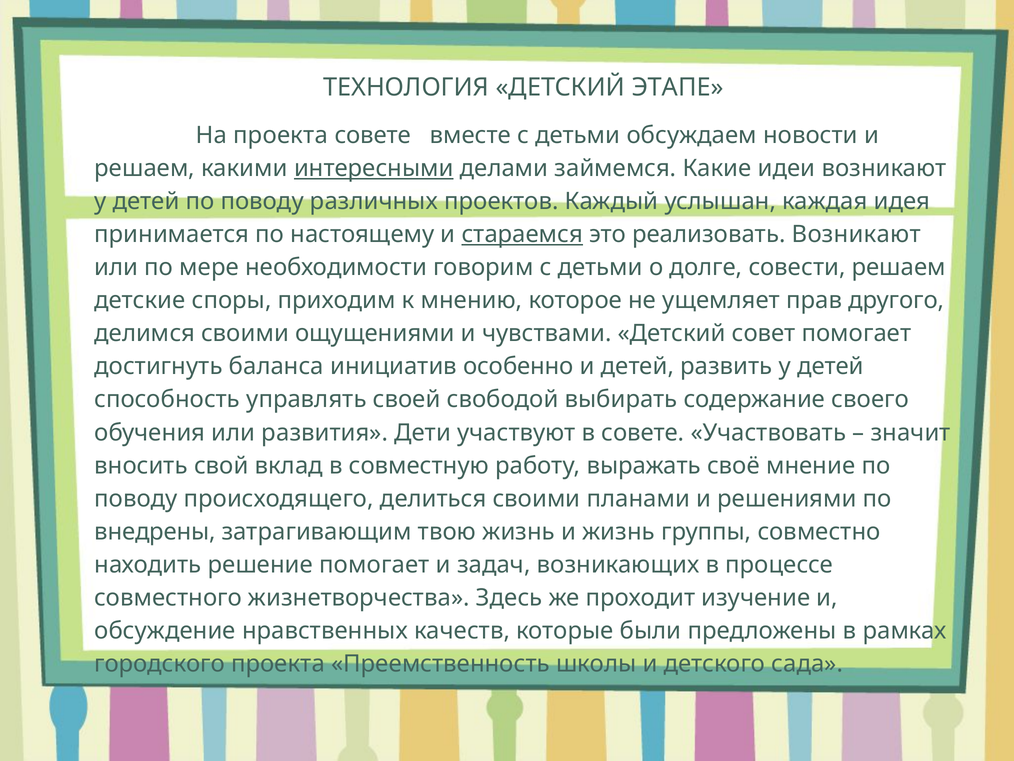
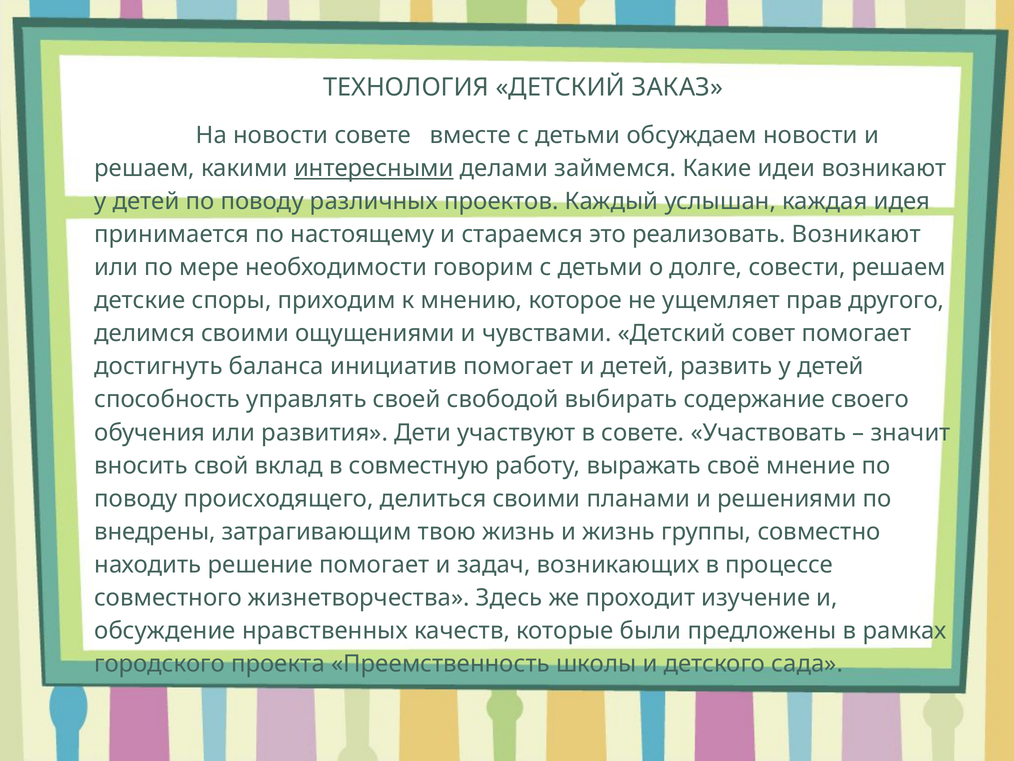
ЭТАПЕ: ЭТАПЕ -> ЗАКАЗ (677, 87)
На проекта: проекта -> новости (281, 135)
стараемся underline: present -> none (522, 234)
инициатив особенно: особенно -> помогает (518, 366)
